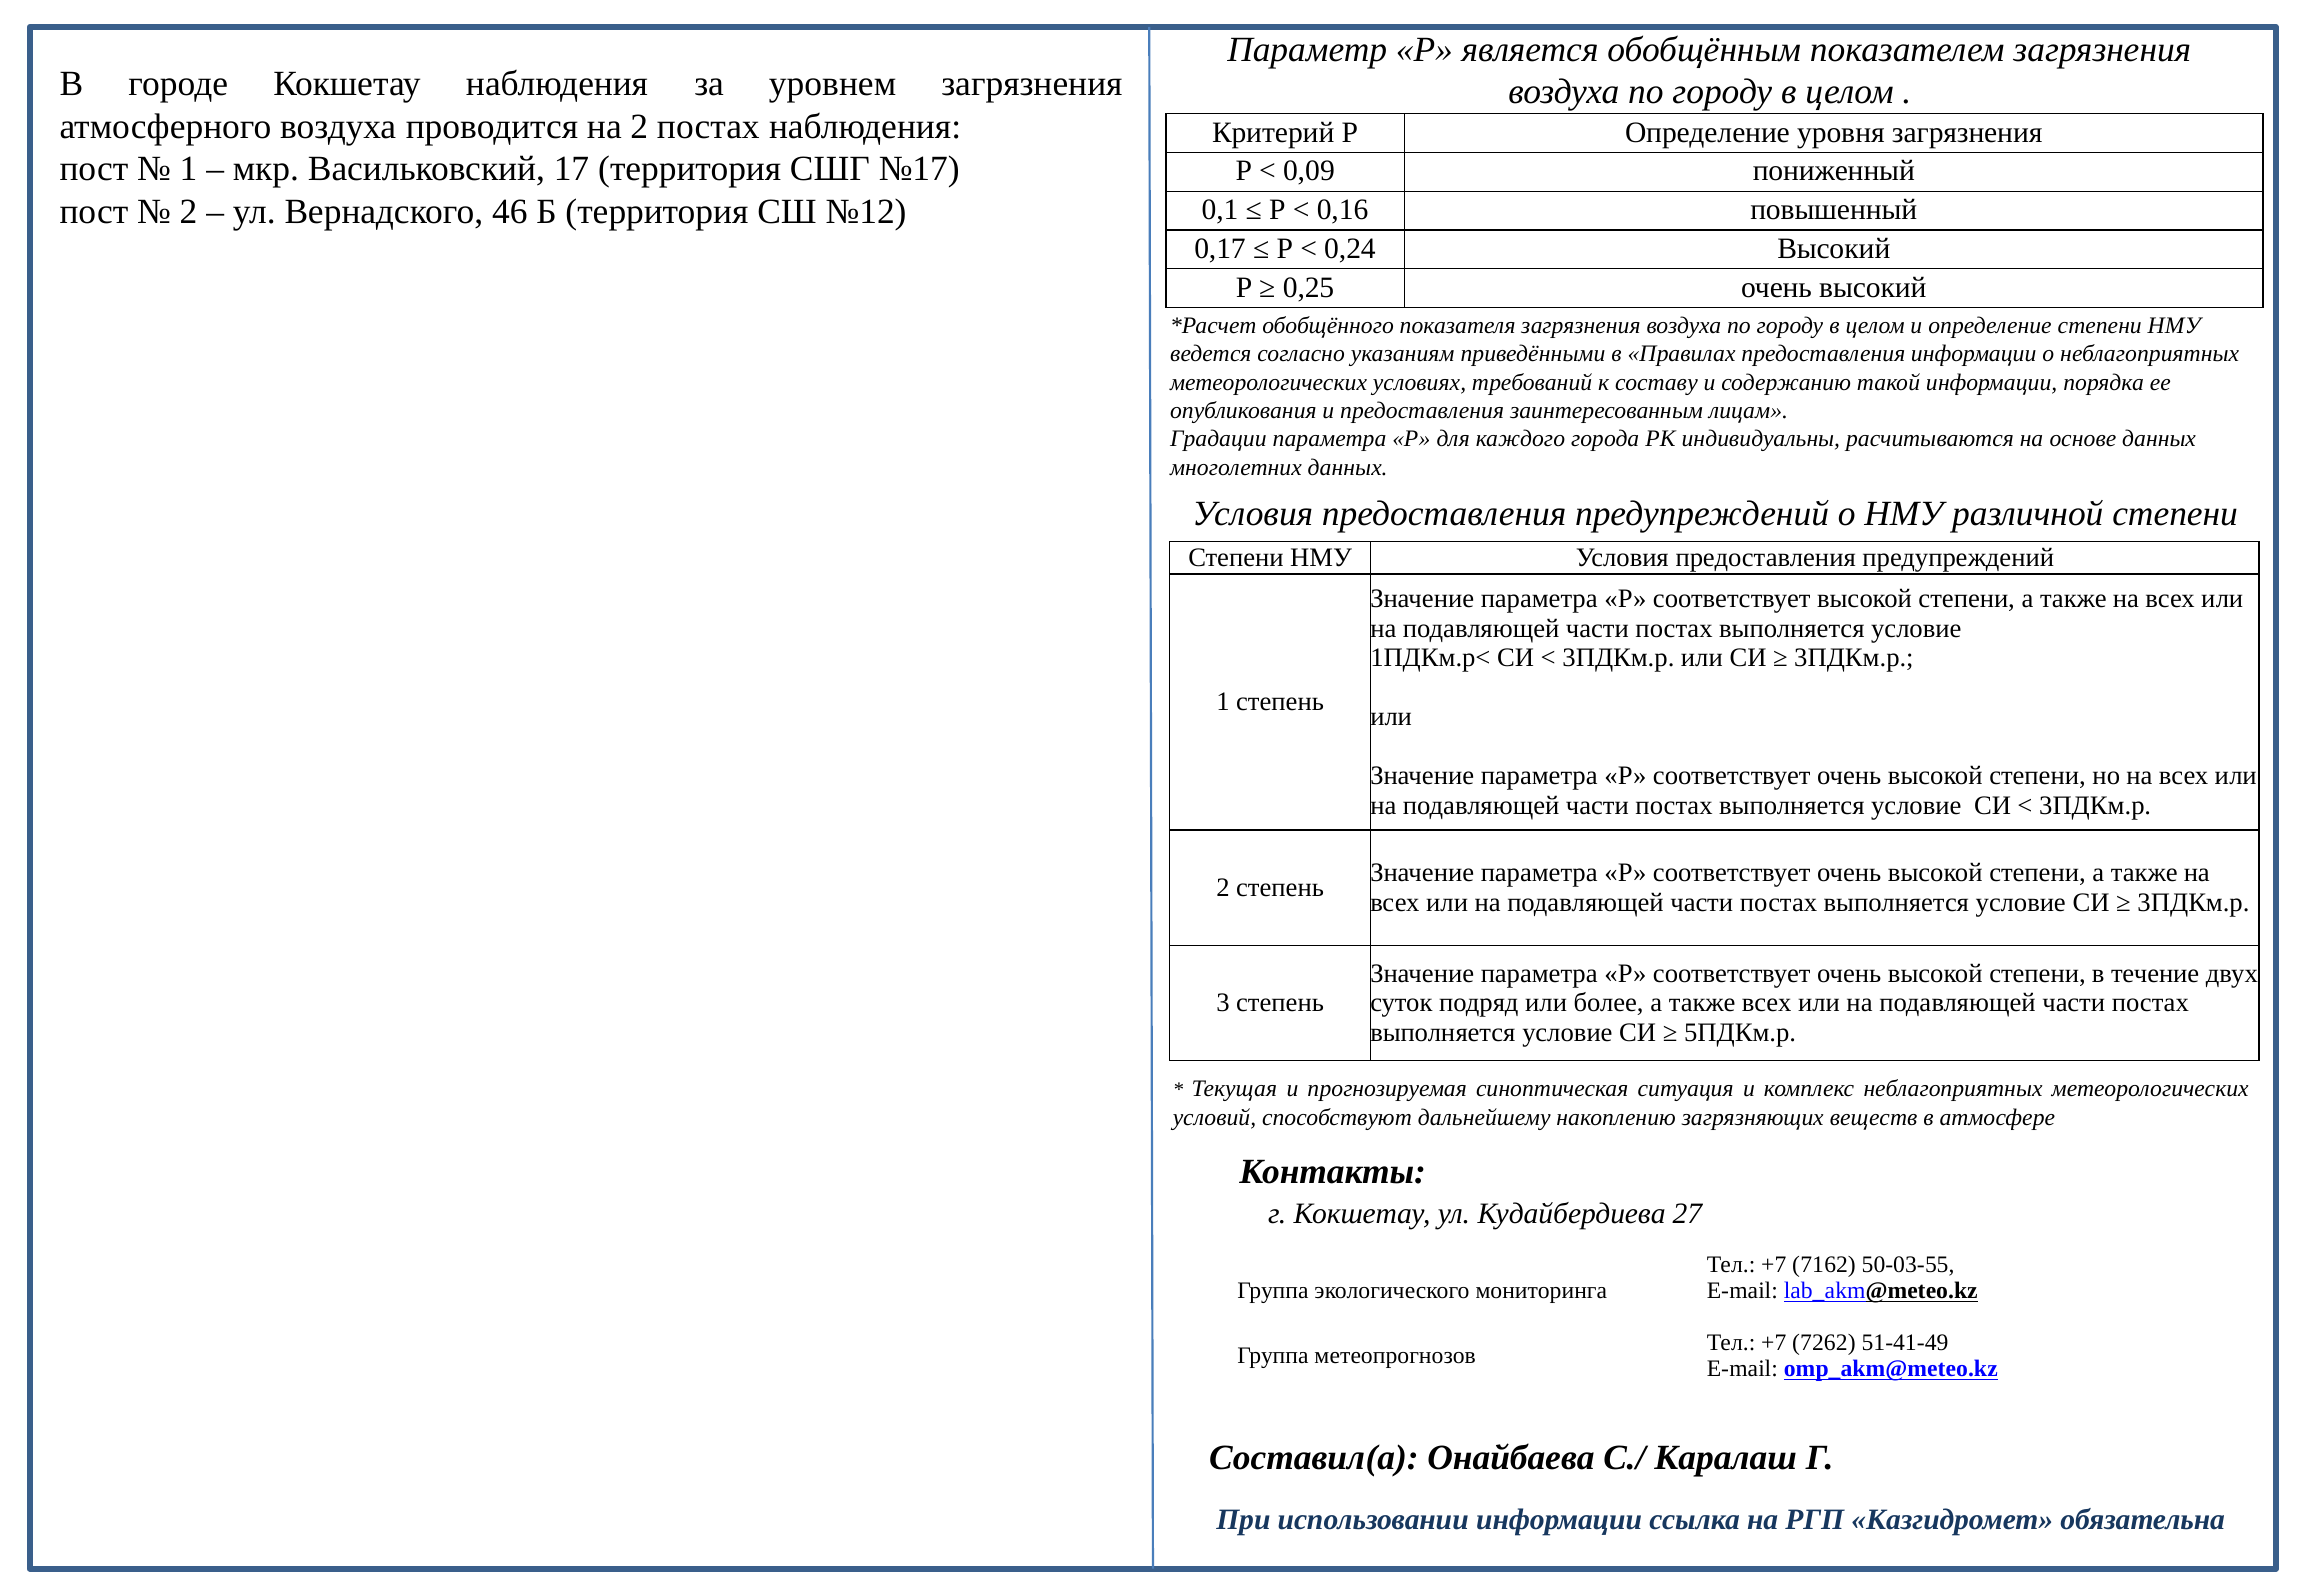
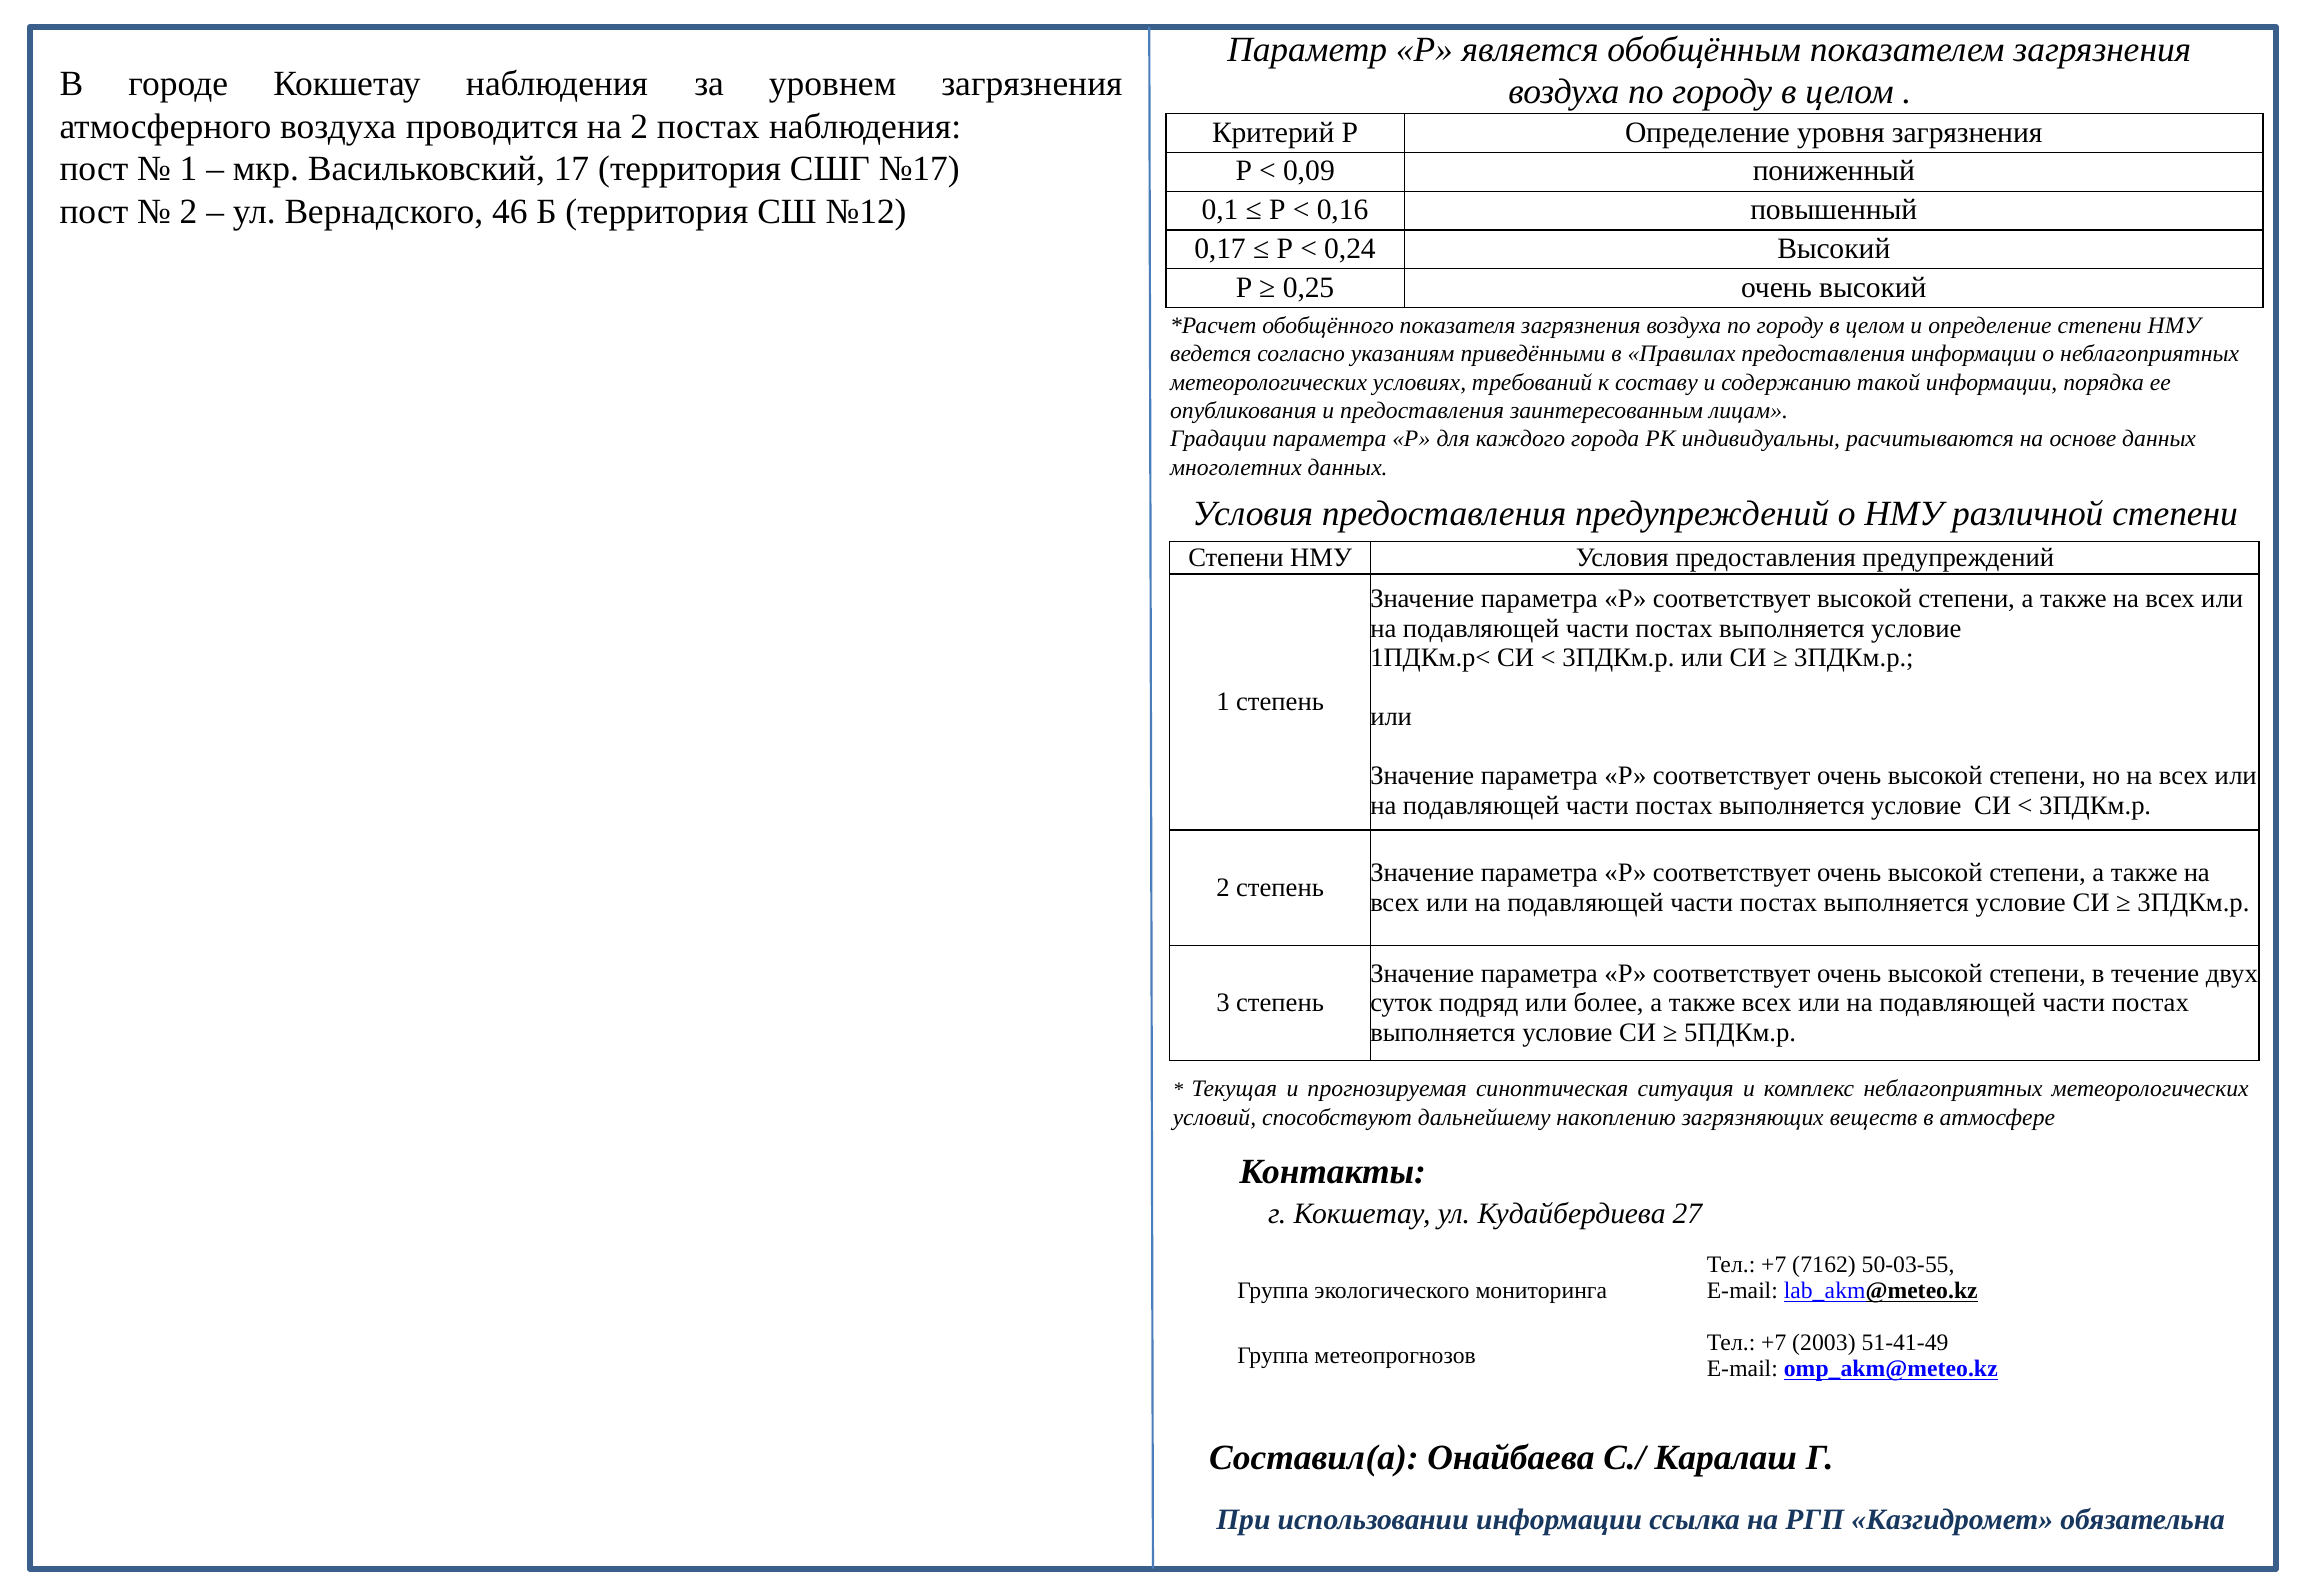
7262: 7262 -> 2003 (1824, 1343)
